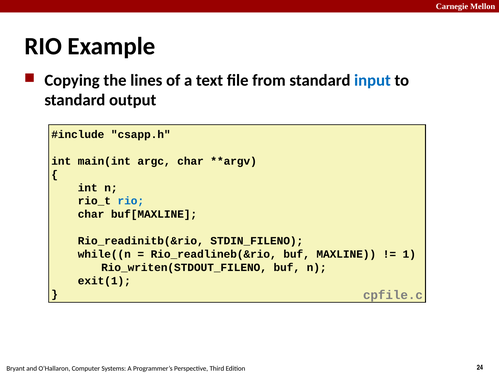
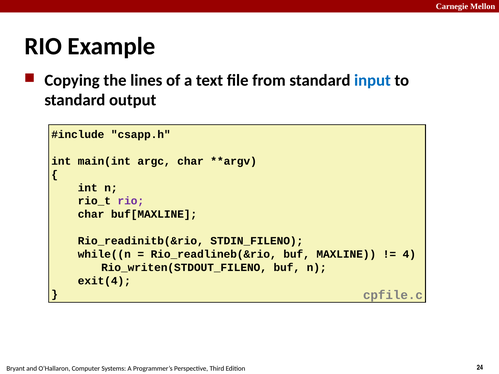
rio colour: blue -> purple (131, 201)
1: 1 -> 4 (409, 254)
exit(1: exit(1 -> exit(4 (104, 281)
